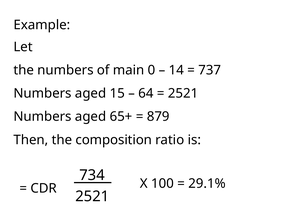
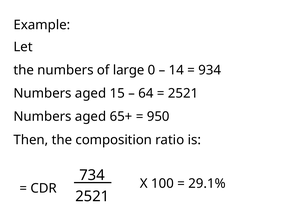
main: main -> large (129, 70)
737: 737 -> 934 (210, 70)
879: 879 -> 950 (158, 116)
